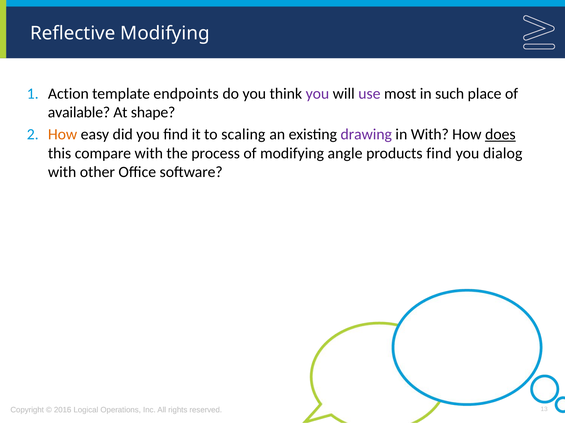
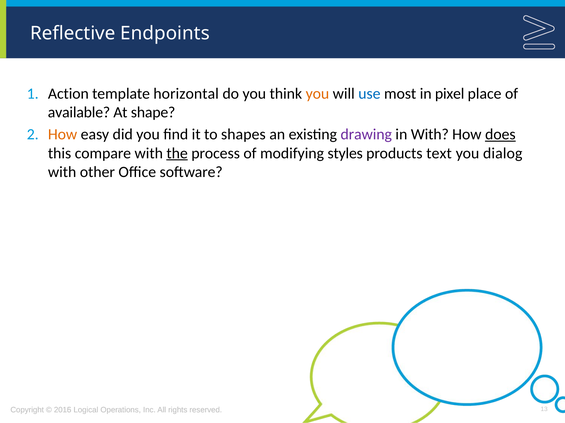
Reflective Modifying: Modifying -> Endpoints (165, 33)
endpoints: endpoints -> horizontal (186, 94)
you colour: purple -> orange (317, 94)
use colour: purple -> blue (369, 94)
such: such -> pixel (450, 94)
scaling: scaling -> shapes (243, 135)
the underline: none -> present (177, 153)
angle: angle -> styles (345, 153)
products find: find -> text (439, 153)
